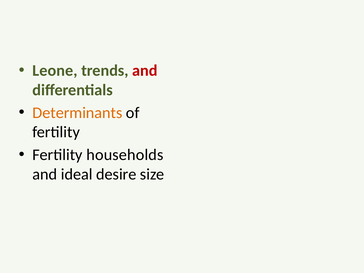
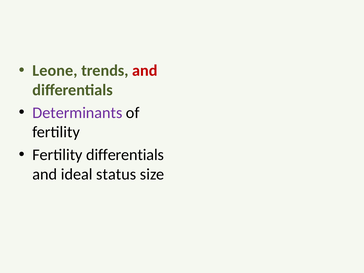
Determinants colour: orange -> purple (77, 113)
Fertility households: households -> differentials (125, 155)
desire: desire -> status (116, 174)
